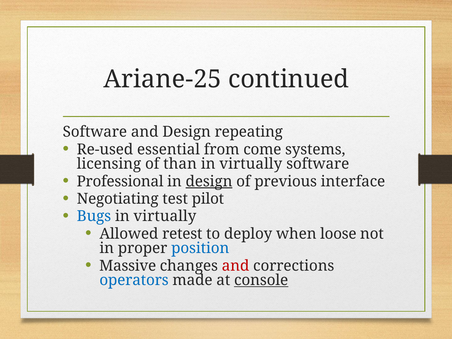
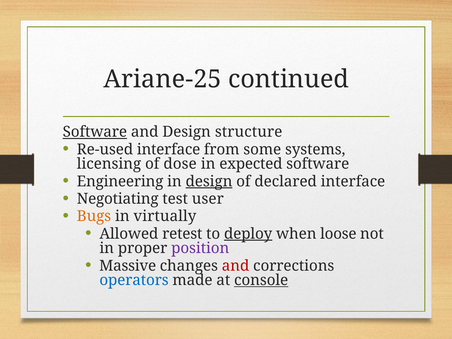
Software underline: none -> present (95, 132)
repeating: repeating -> structure (249, 132)
Re-used essential: essential -> interface (169, 149)
come: come -> some (262, 149)
than: than -> dose (180, 164)
virtually: virtually -> expected (251, 164)
Professional: Professional -> Engineering (120, 181)
previous: previous -> declared (286, 181)
pilot: pilot -> user (208, 199)
Bugs colour: blue -> orange (94, 216)
deploy underline: none -> present (248, 234)
position colour: blue -> purple (200, 248)
